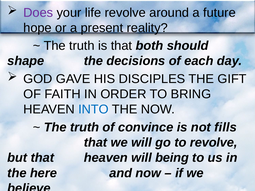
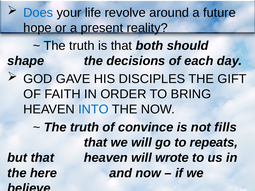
Does colour: purple -> blue (38, 13)
to revolve: revolve -> repeats (214, 143)
being: being -> wrote (172, 158)
